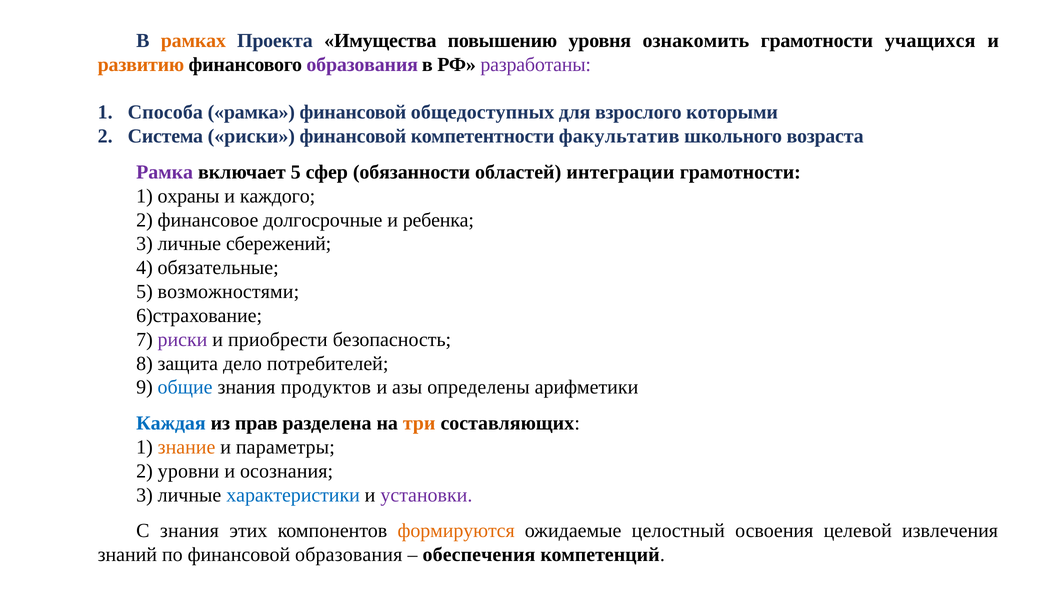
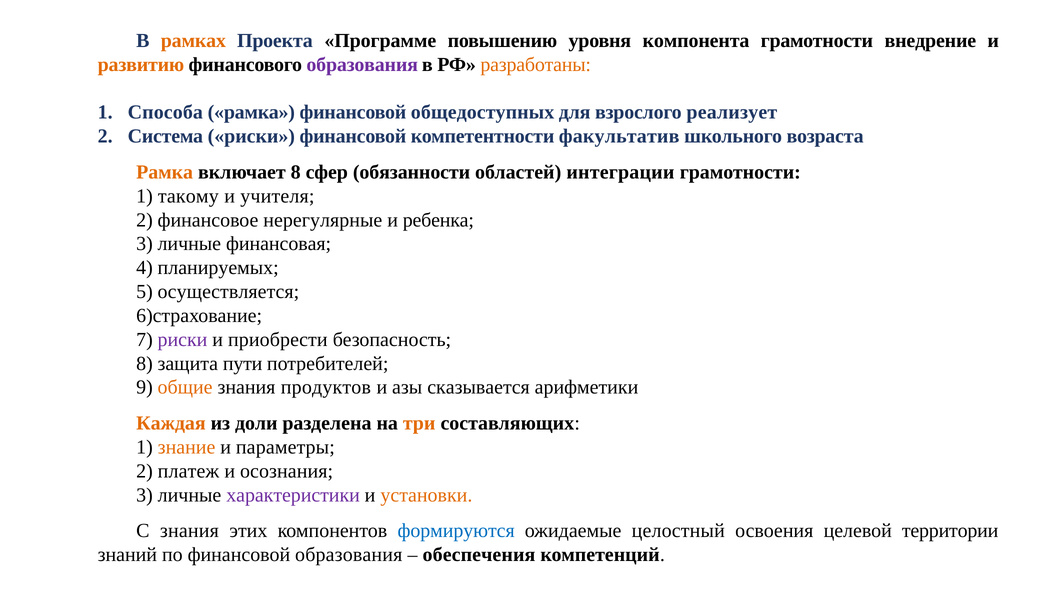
Имущества: Имущества -> Программе (380, 41)
ознакомить: ознакомить -> компонента (696, 41)
учащихся: учащихся -> внедрение (930, 41)
разработаны colour: purple -> orange (536, 65)
которыми: которыми -> реализует (732, 112)
Рамка colour: purple -> orange (165, 172)
включает 5: 5 -> 8 (296, 172)
охраны: охраны -> такому (188, 196)
каждого: каждого -> учителя (277, 196)
долгосрочные: долгосрочные -> нерегулярные (323, 220)
сбережений: сбережений -> финансовая (279, 244)
обязательные: обязательные -> планируемых (218, 268)
возможностями: возможностями -> осуществляется (228, 292)
дело: дело -> пути (243, 364)
общие colour: blue -> orange (185, 388)
определены: определены -> сказывается (479, 388)
Каждая colour: blue -> orange (171, 424)
прав: прав -> доли (256, 424)
уровни: уровни -> платеж (189, 471)
характеристики colour: blue -> purple (293, 495)
установки colour: purple -> orange (426, 495)
формируются colour: orange -> blue (456, 531)
извлечения: извлечения -> территории (950, 531)
